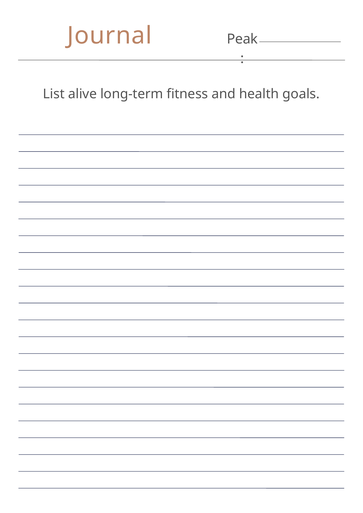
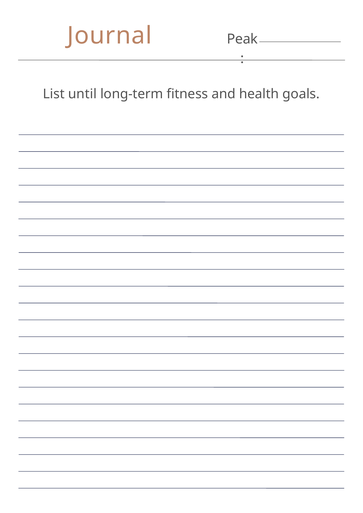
alive: alive -> until (82, 94)
